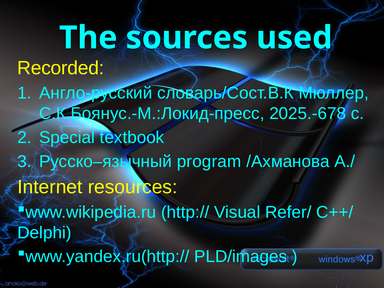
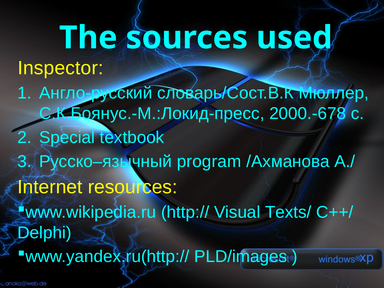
Recorded: Recorded -> Inspector (60, 68)
2025.-678: 2025.-678 -> 2000.-678 (308, 114)
Refer/: Refer/ -> Texts/ (288, 212)
